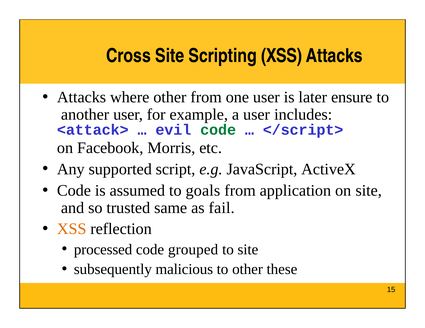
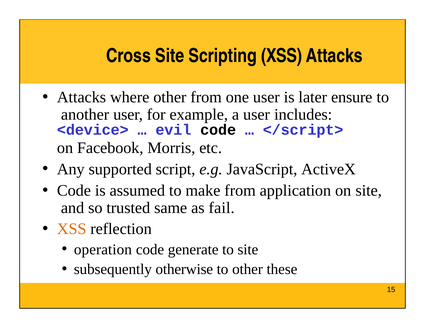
<attack>: <attack> -> <device> (93, 130)
code colour: green -> black (218, 130)
goals: goals -> make (203, 191)
processed: processed -> operation (103, 250)
grouped: grouped -> generate (193, 250)
malicious: malicious -> otherwise (184, 270)
